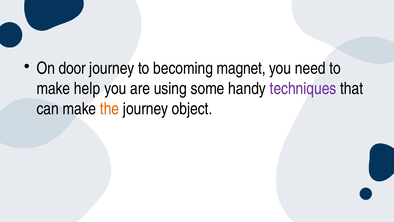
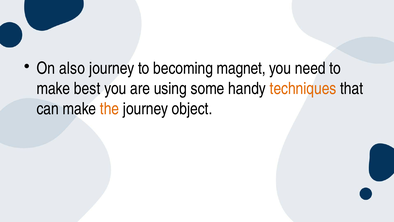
door: door -> also (72, 68)
help: help -> best (87, 88)
techniques colour: purple -> orange (303, 88)
